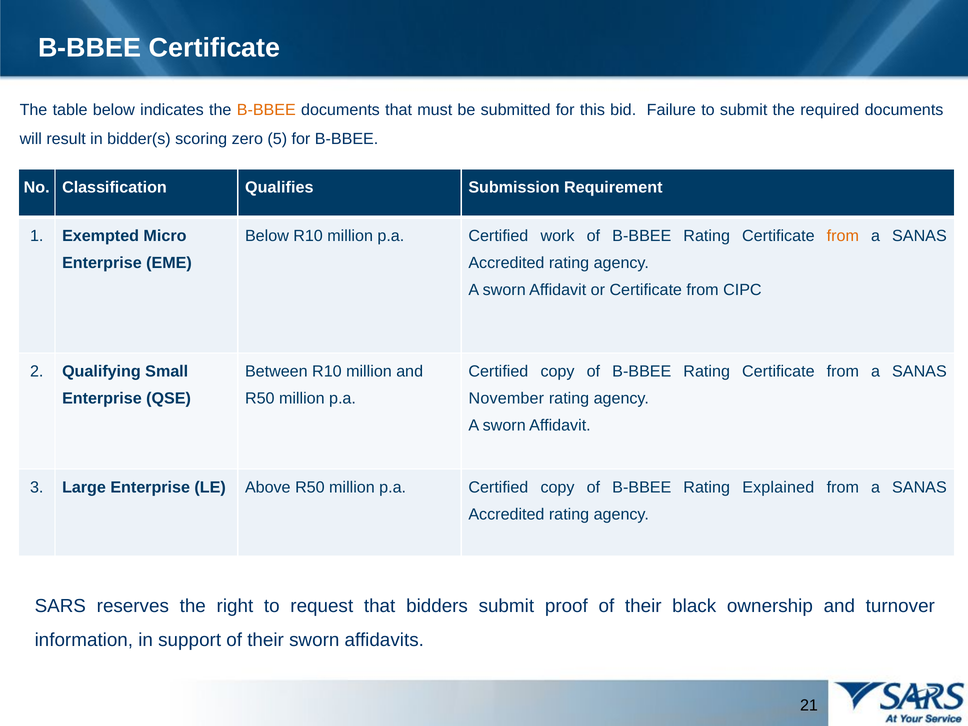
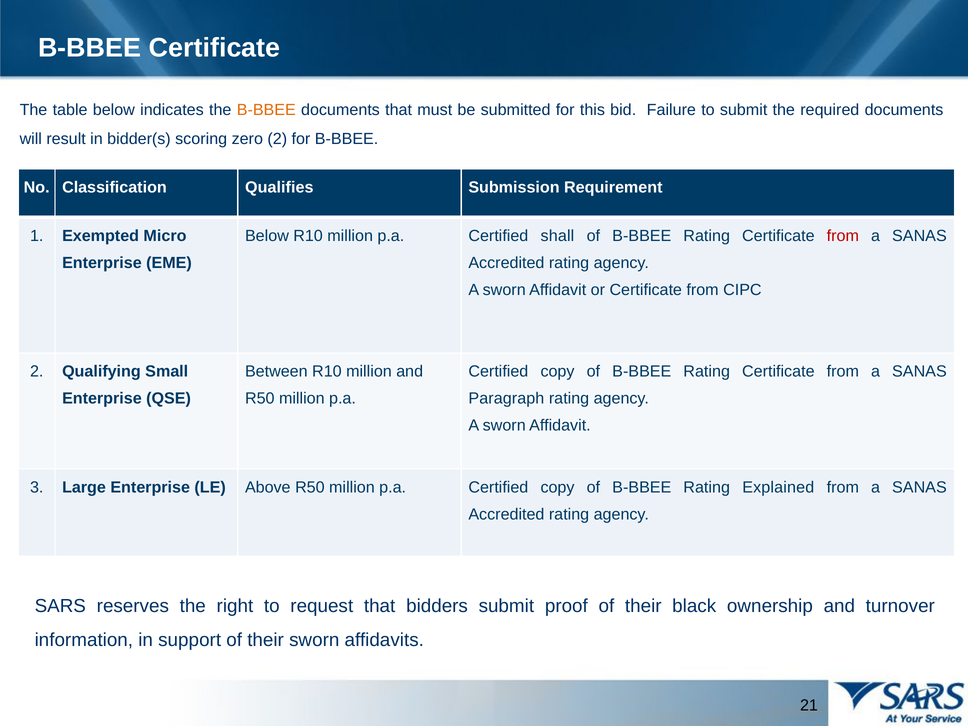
zero 5: 5 -> 2 (277, 139)
work: work -> shall (557, 236)
from colour: orange -> red (843, 236)
November: November -> Paragraph (506, 398)
